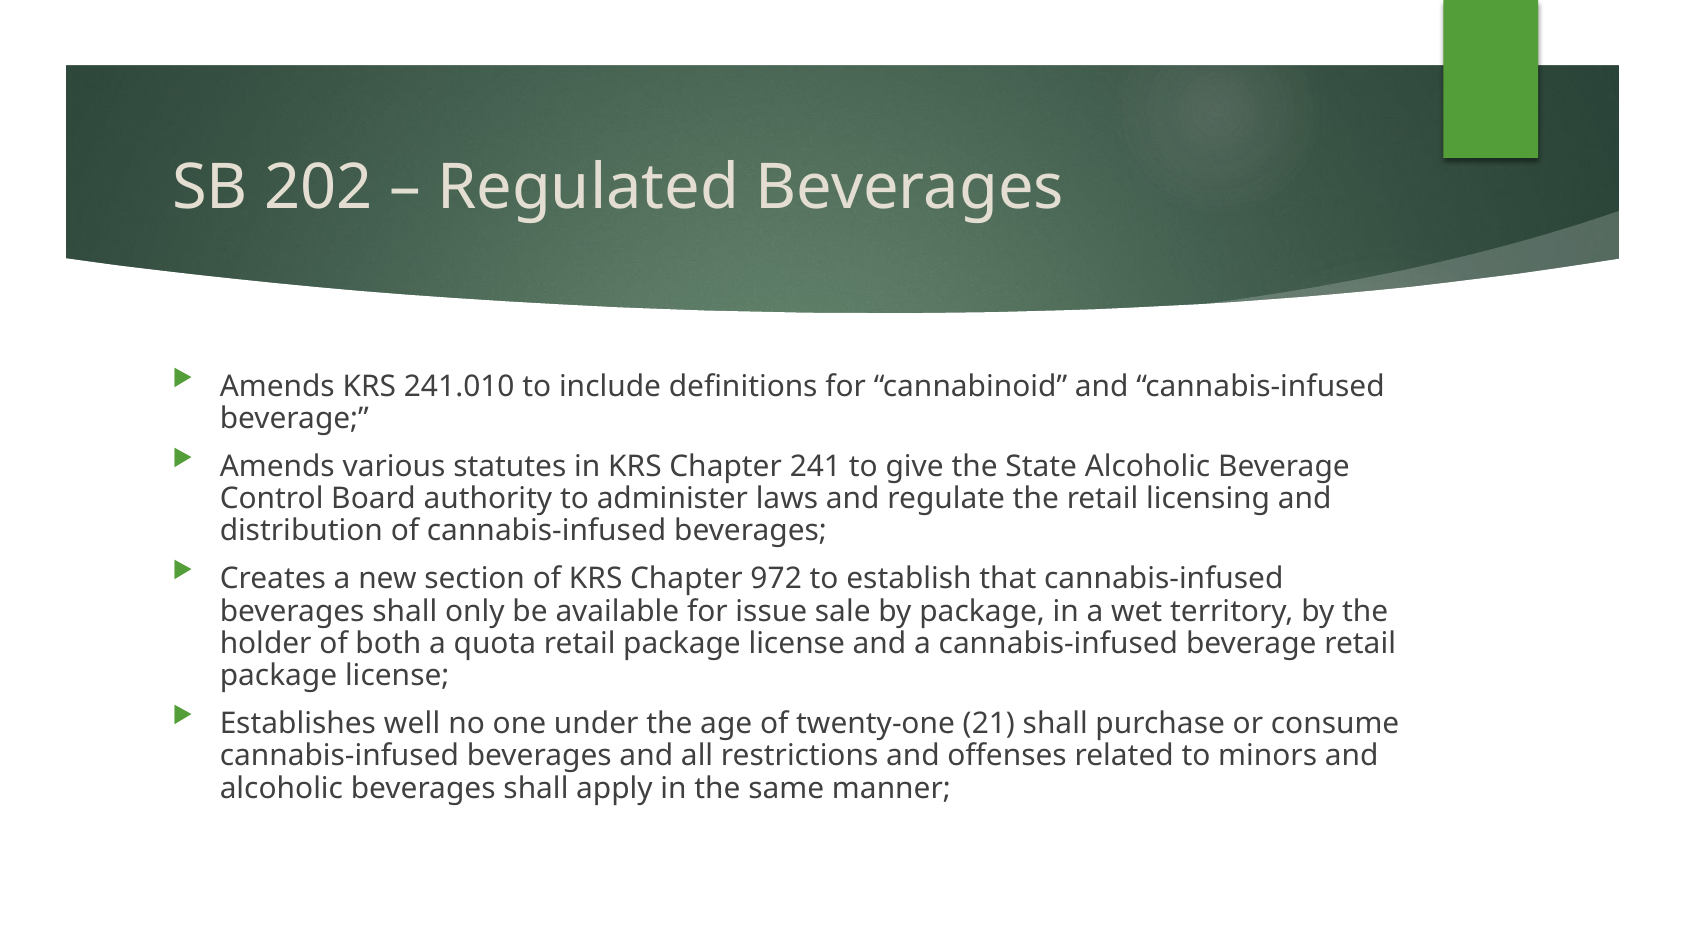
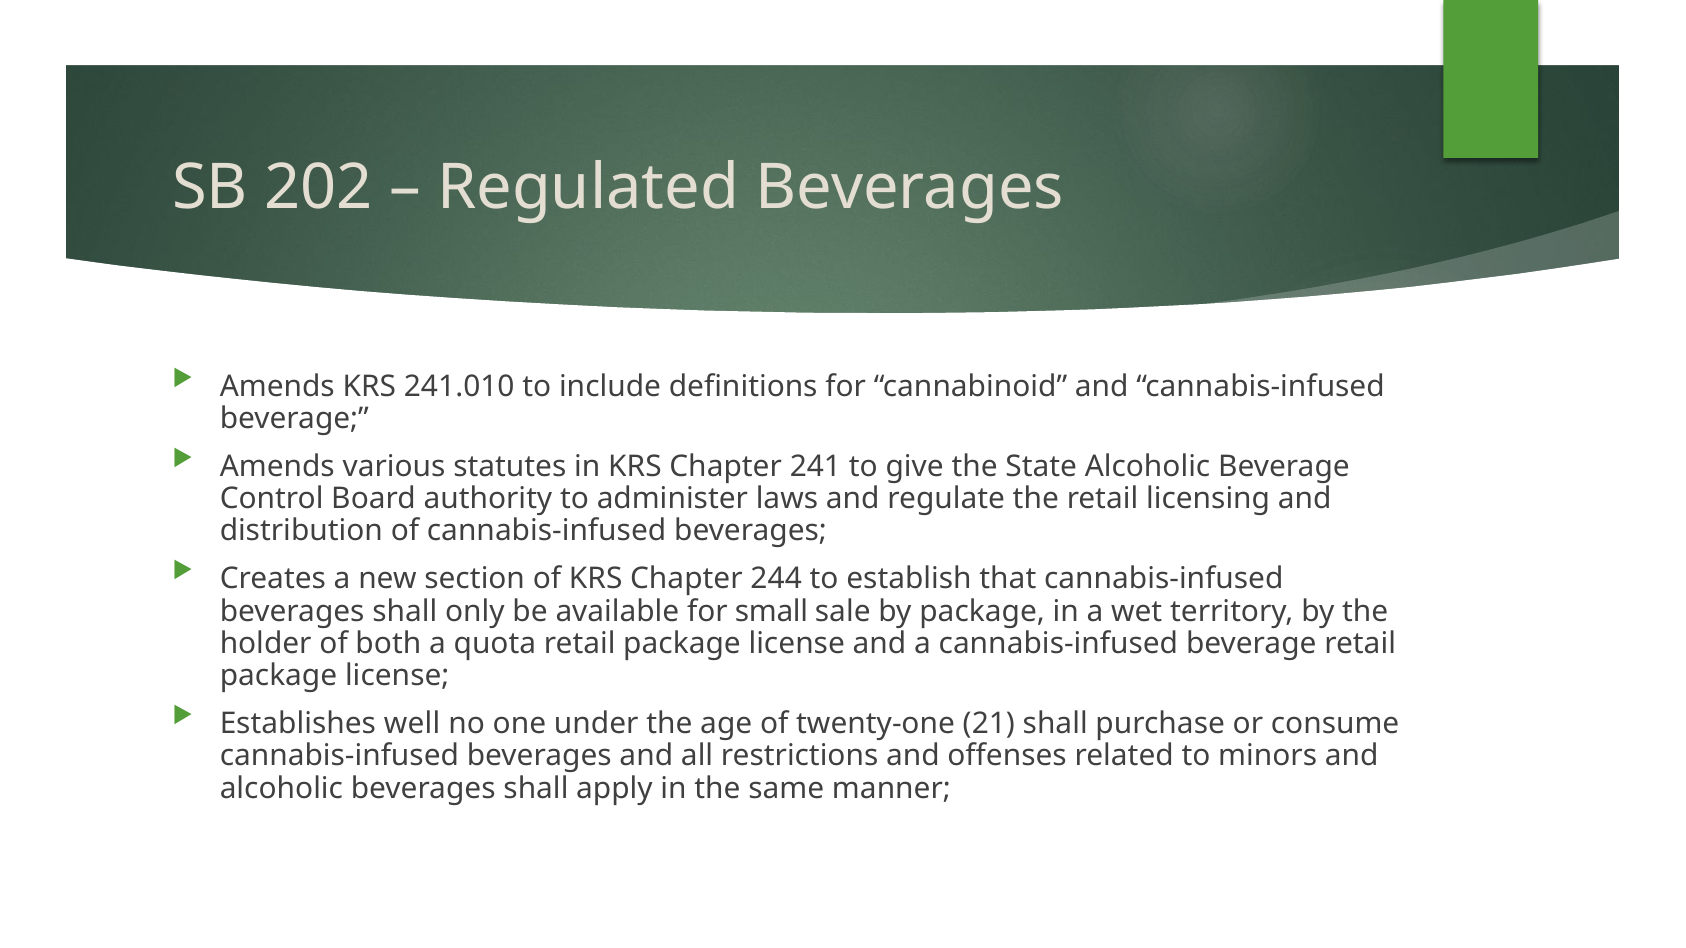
972: 972 -> 244 (776, 579)
issue: issue -> small (772, 611)
